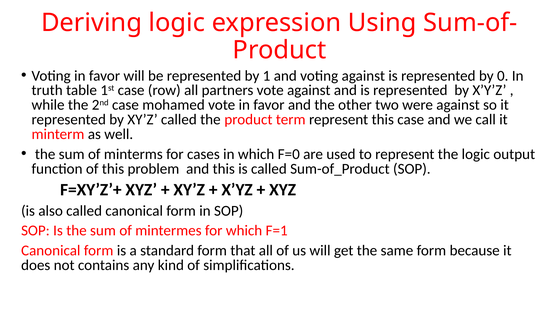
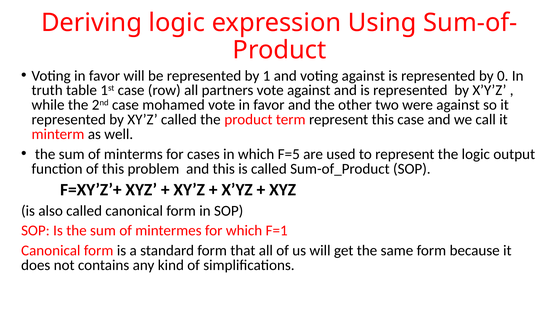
F=0: F=0 -> F=5 (289, 154)
